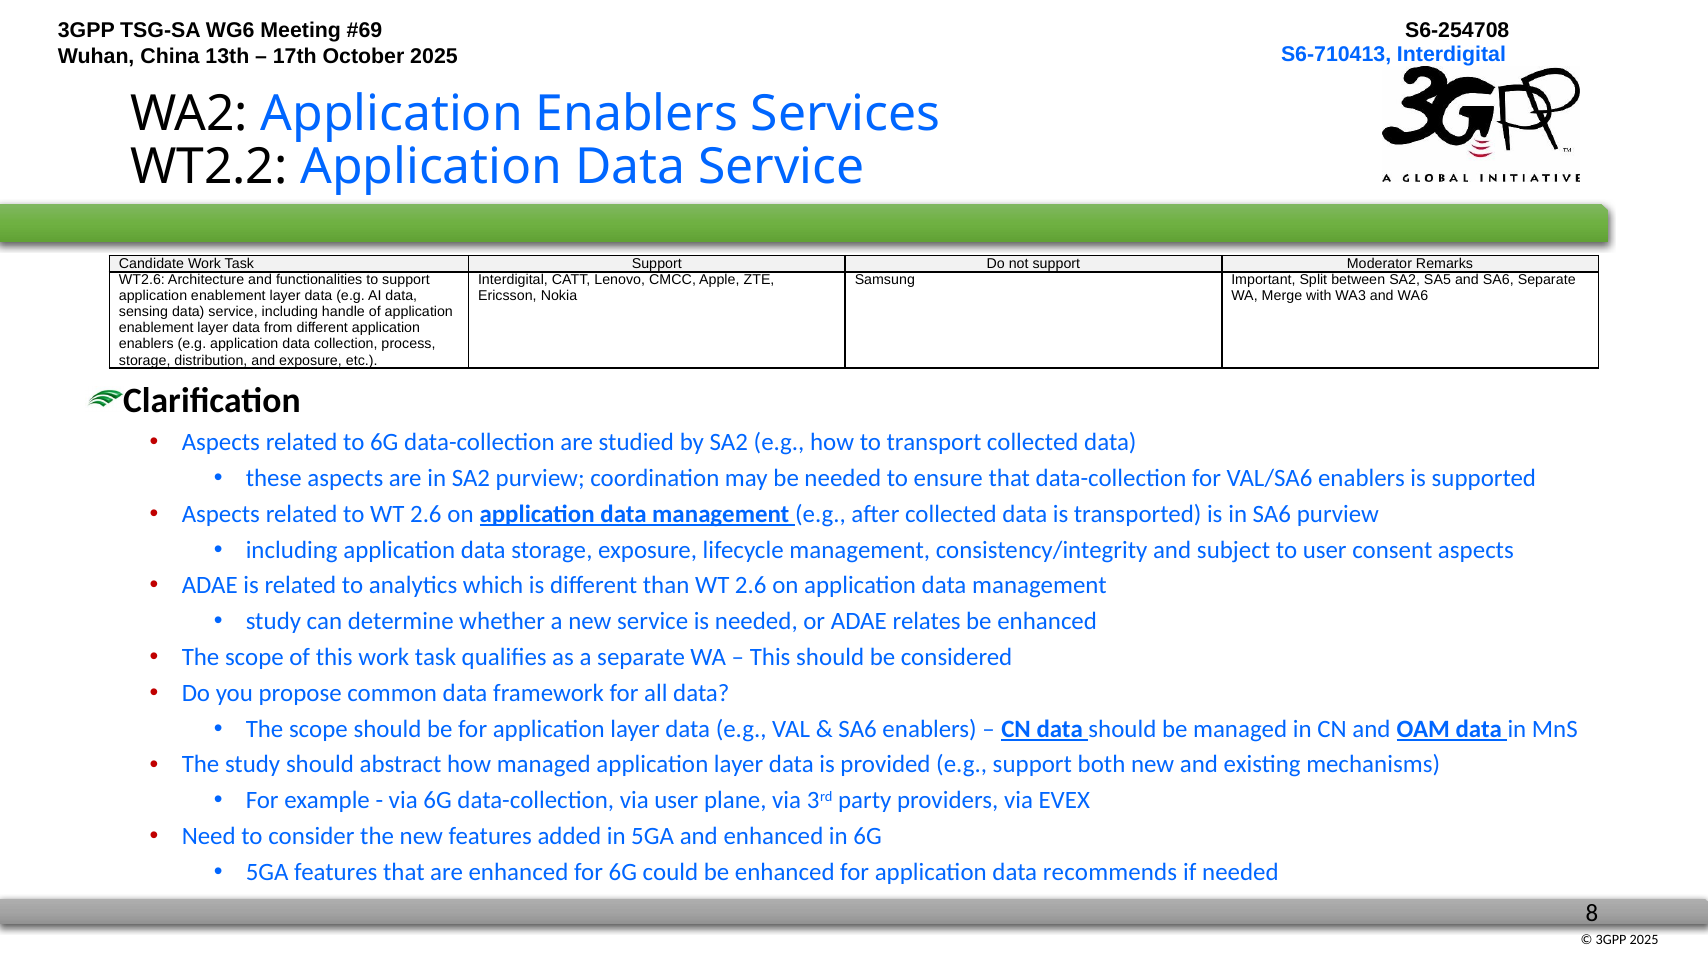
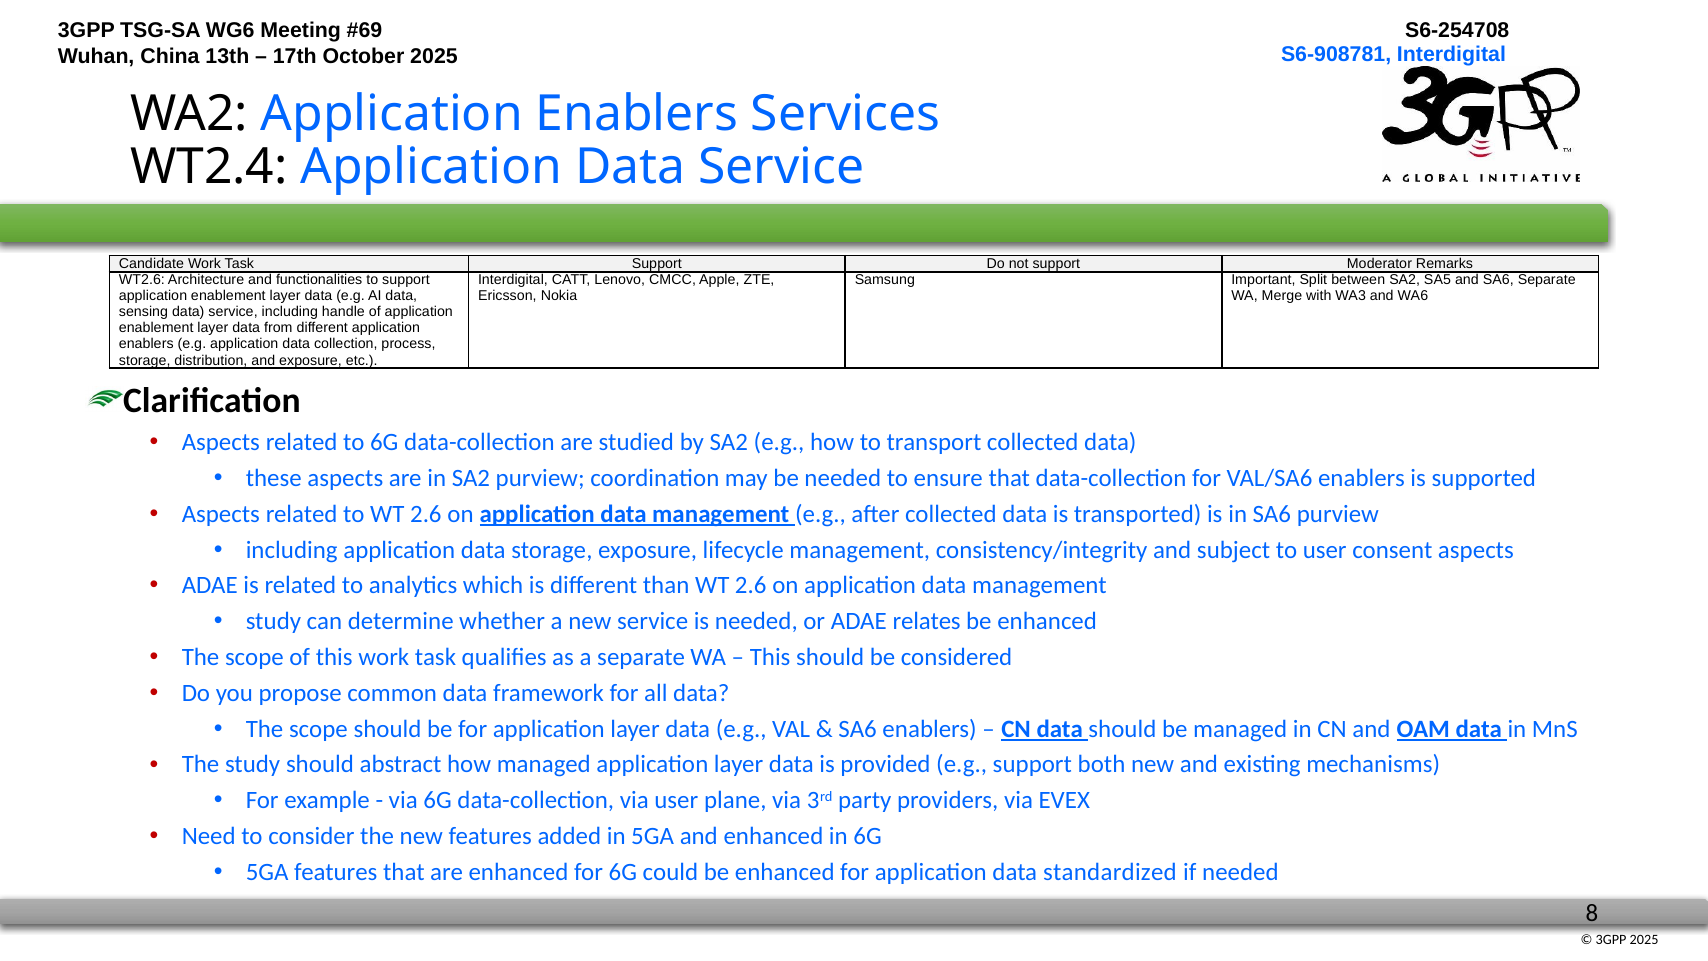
S6-710413: S6-710413 -> S6-908781 (1336, 55)
WT2.2: WT2.2 -> WT2.4 (209, 167)
recommends: recommends -> standardized (1110, 872)
